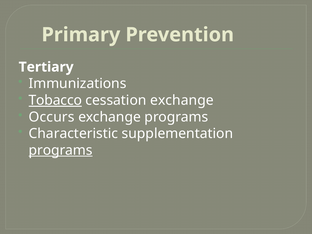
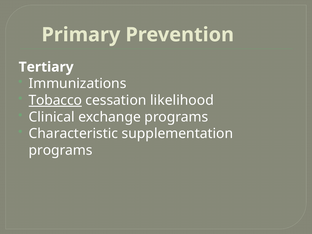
cessation exchange: exchange -> likelihood (182, 100)
Occurs: Occurs -> Clinical (52, 117)
programs underline: present -> none (61, 150)
